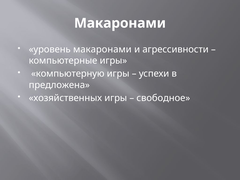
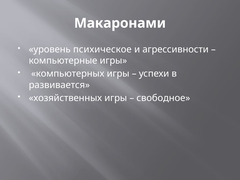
уровень макаронами: макаронами -> психическое (102, 49)
компьютерную: компьютерную -> компьютерных (68, 74)
предложена: предложена -> развивается (59, 85)
